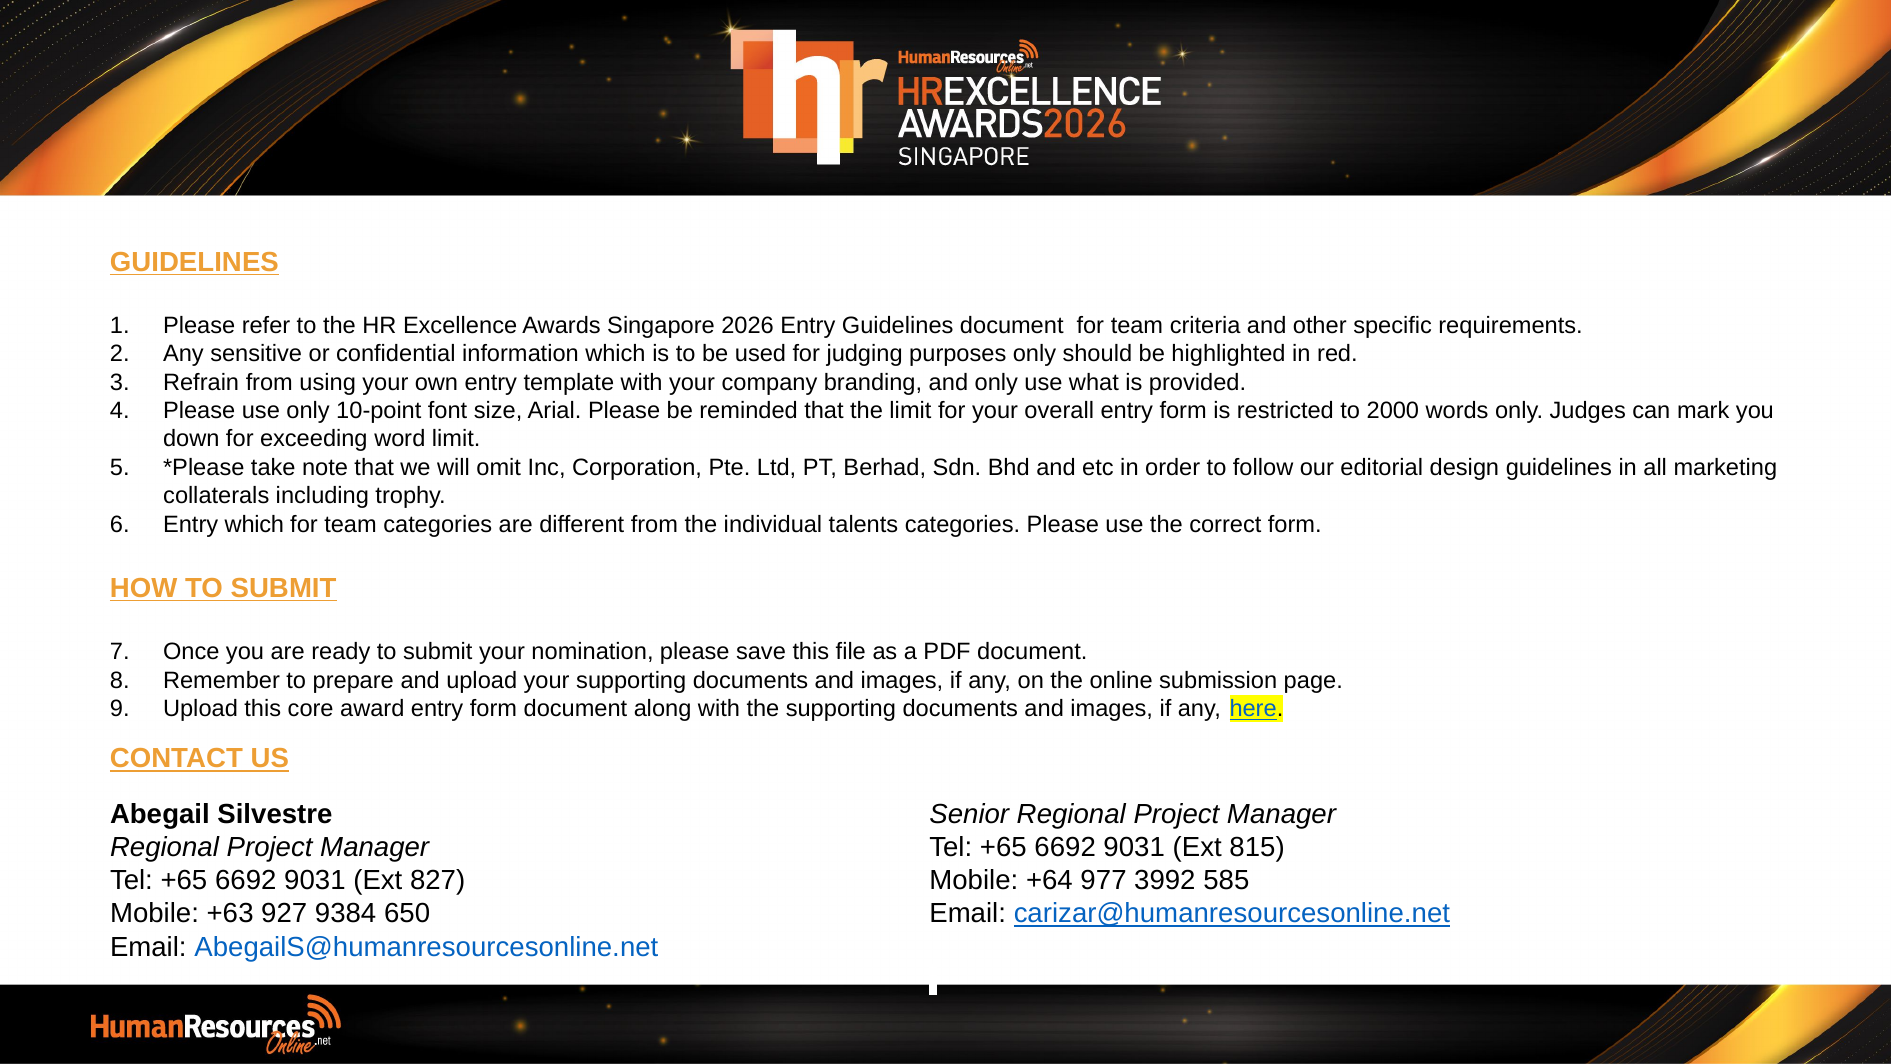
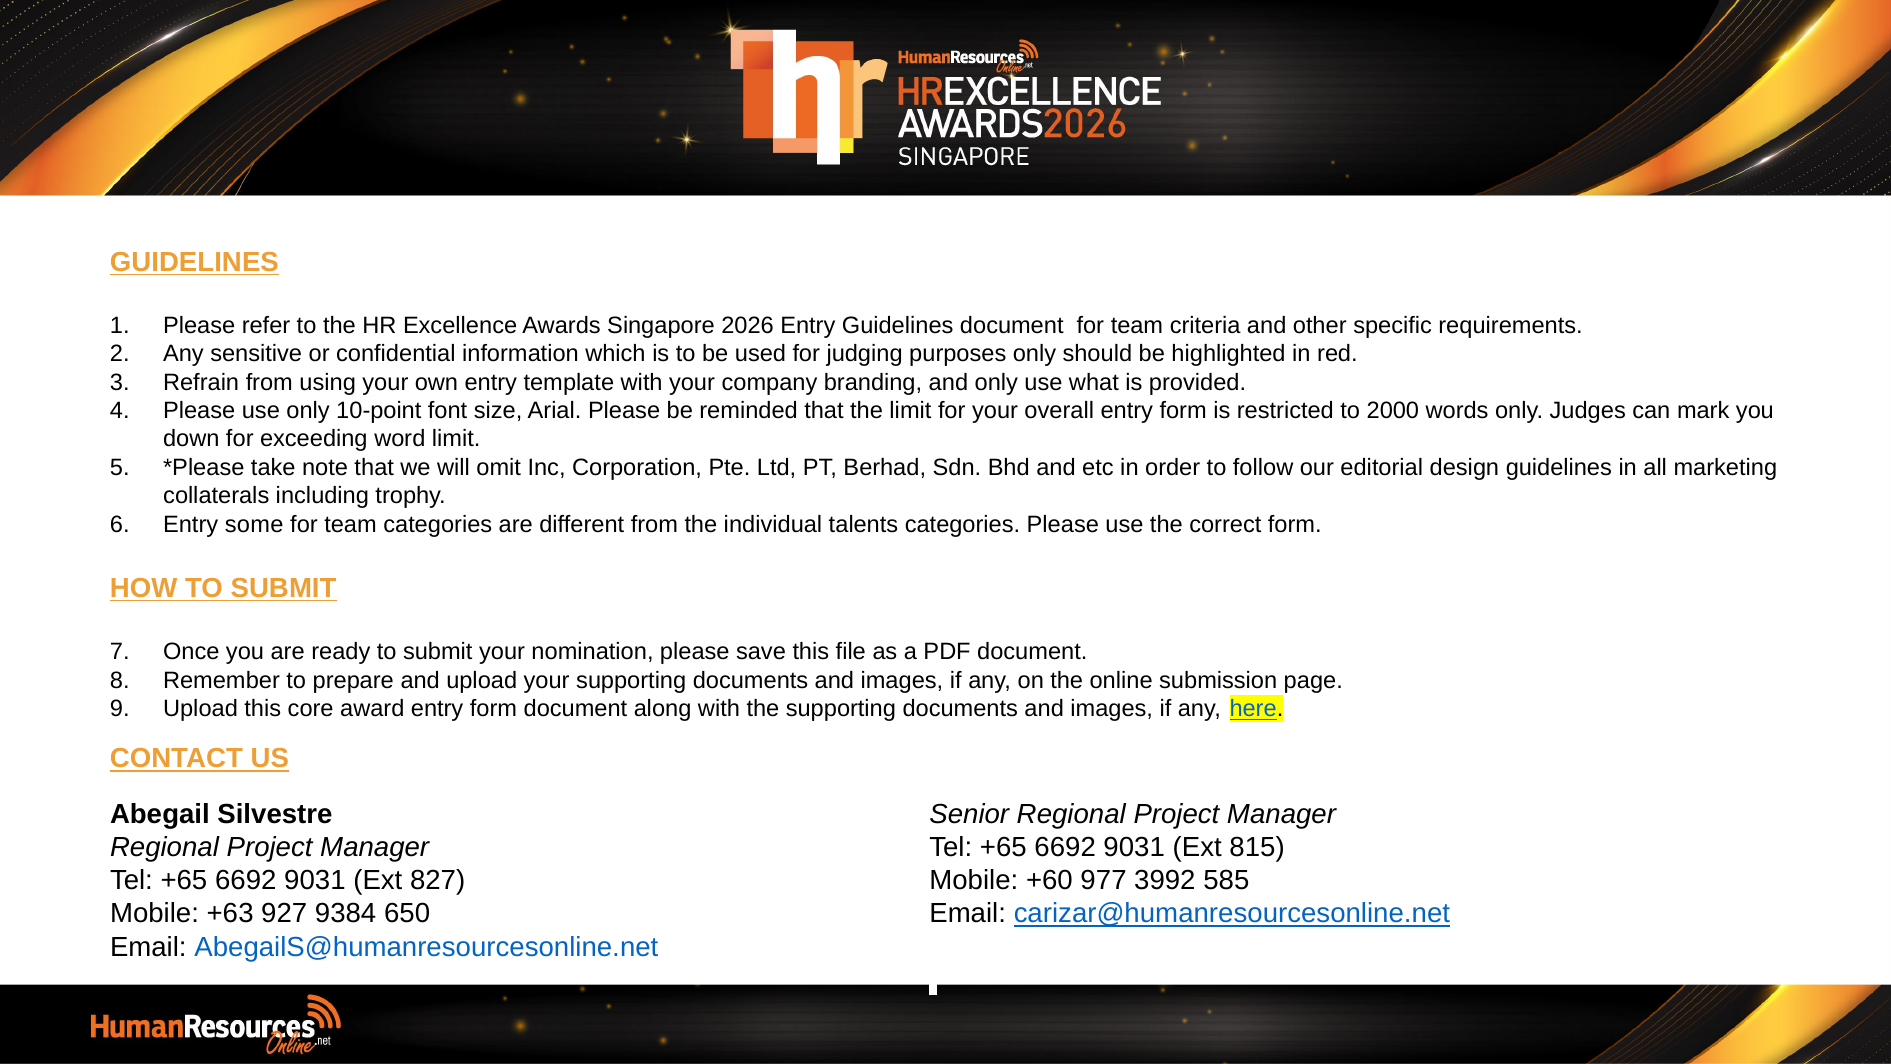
Entry which: which -> some (254, 524)
+64: +64 -> +60 (1049, 880)
